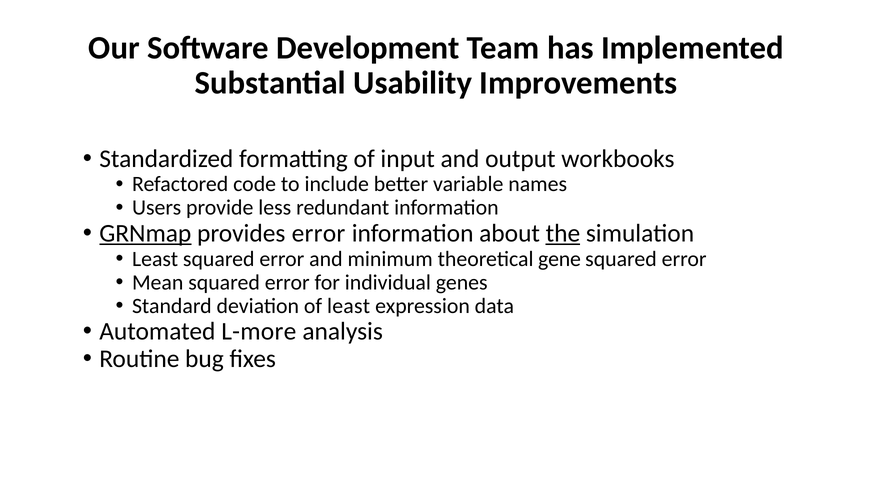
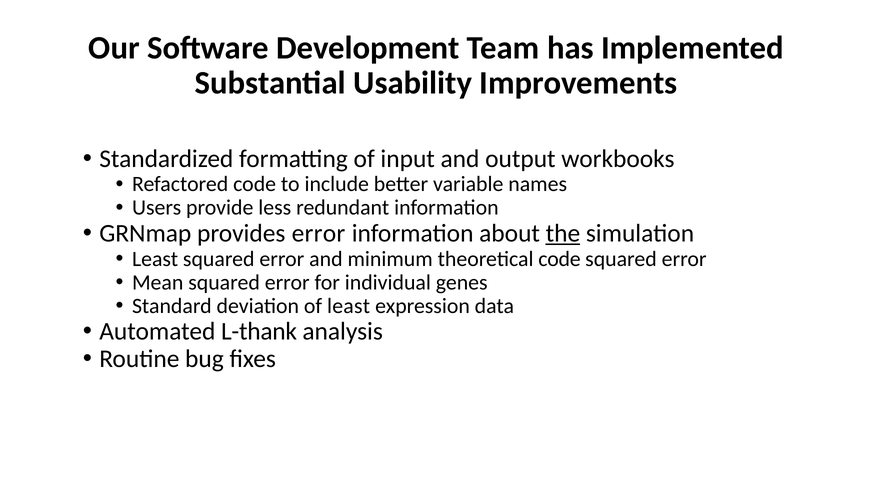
GRNmap underline: present -> none (145, 233)
theoretical gene: gene -> code (559, 259)
L-more: L-more -> L-thank (259, 331)
